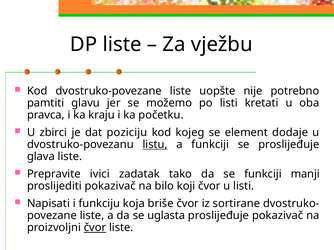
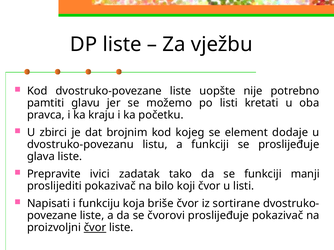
poziciju: poziciju -> brojnim (127, 133)
listu underline: present -> none (155, 145)
uglasta: uglasta -> čvorovi (166, 216)
